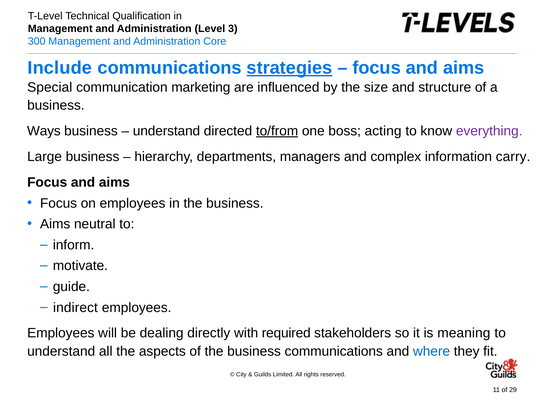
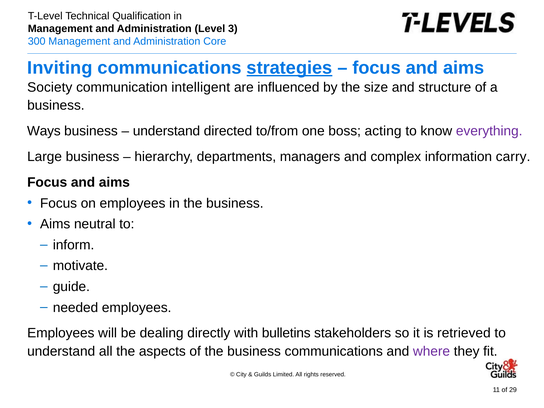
Include: Include -> Inviting (60, 68)
Special: Special -> Society (50, 87)
marketing: marketing -> intelligent (201, 87)
to/from underline: present -> none (277, 131)
indirect: indirect -> needed (76, 308)
required: required -> bulletins (286, 333)
meaning: meaning -> retrieved (464, 333)
where colour: blue -> purple (431, 351)
